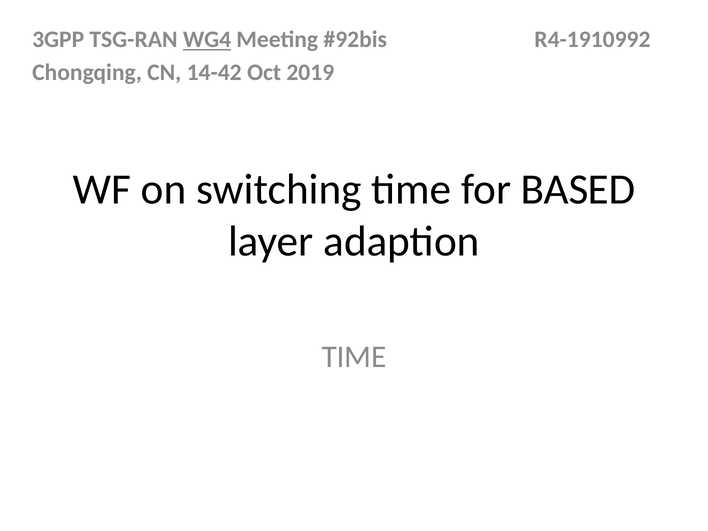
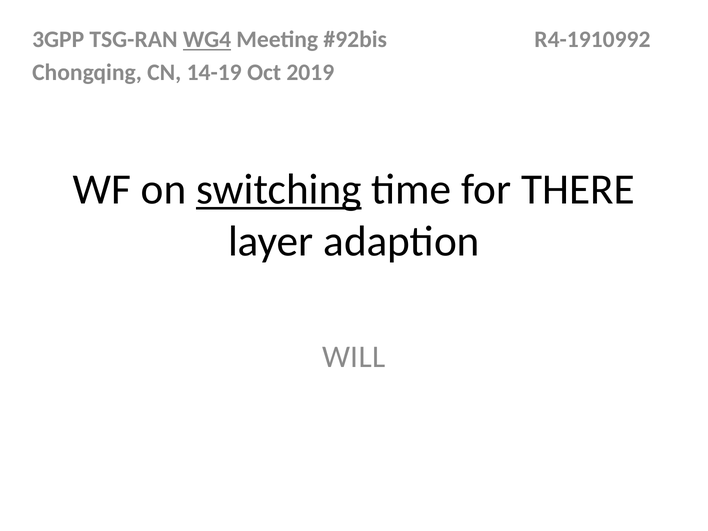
14-42: 14-42 -> 14-19 (214, 73)
switching underline: none -> present (279, 190)
BASED: BASED -> THERE (578, 190)
TIME: TIME -> WILL (354, 357)
